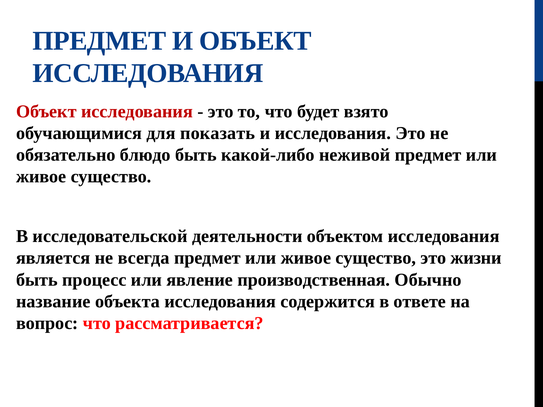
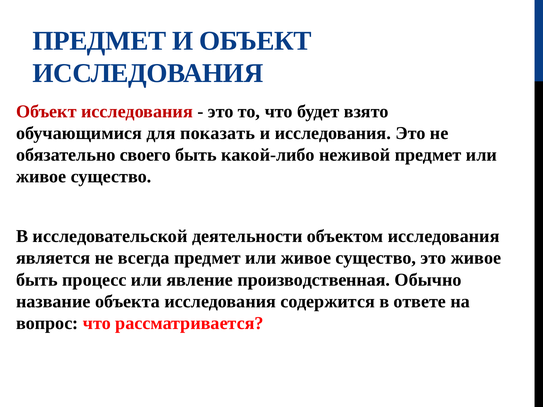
блюдо: блюдо -> своего (145, 155)
это жизни: жизни -> живое (476, 258)
